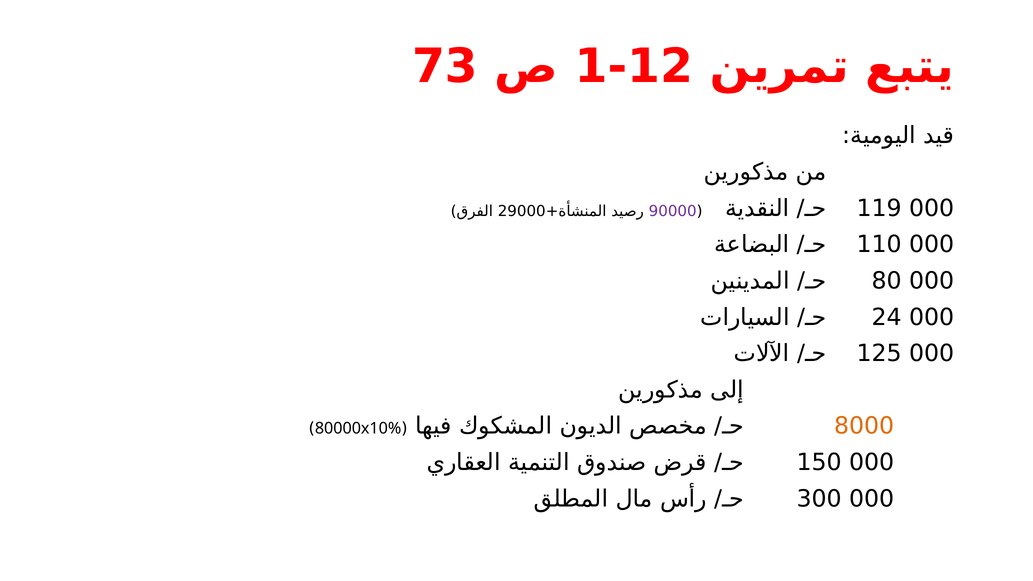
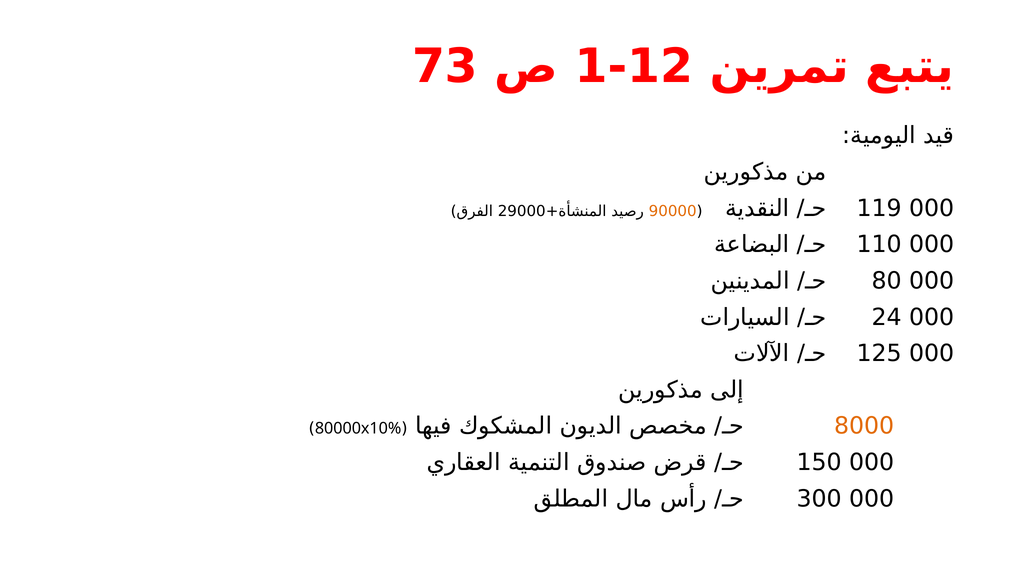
90000 colour: purple -> orange (673, 211)
